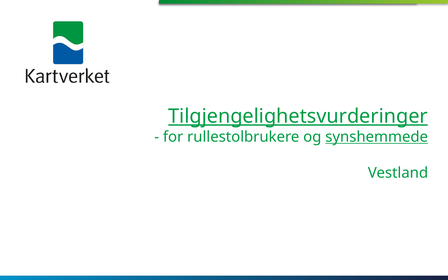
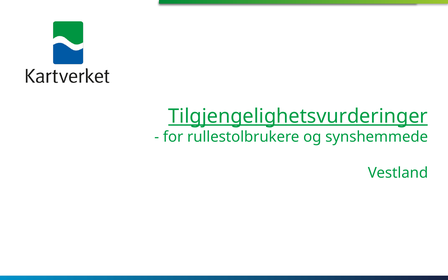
synshemmede underline: present -> none (377, 137)
